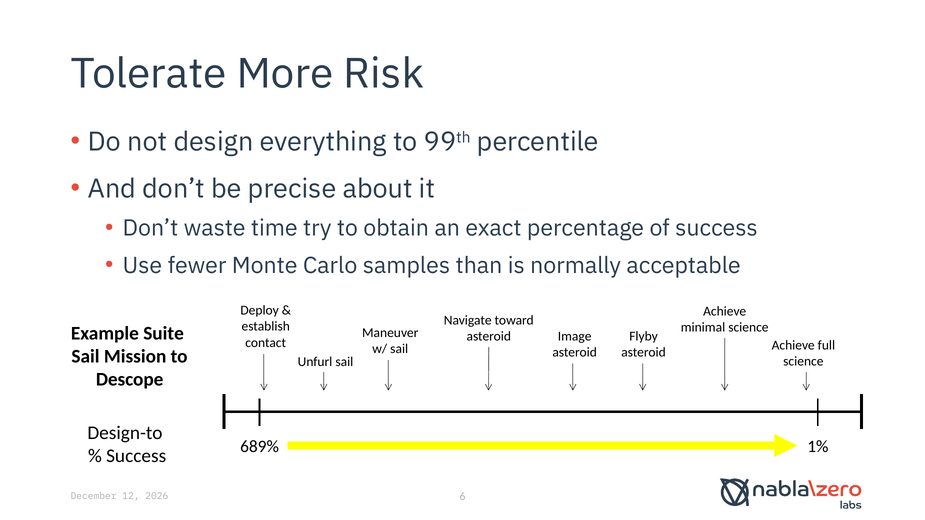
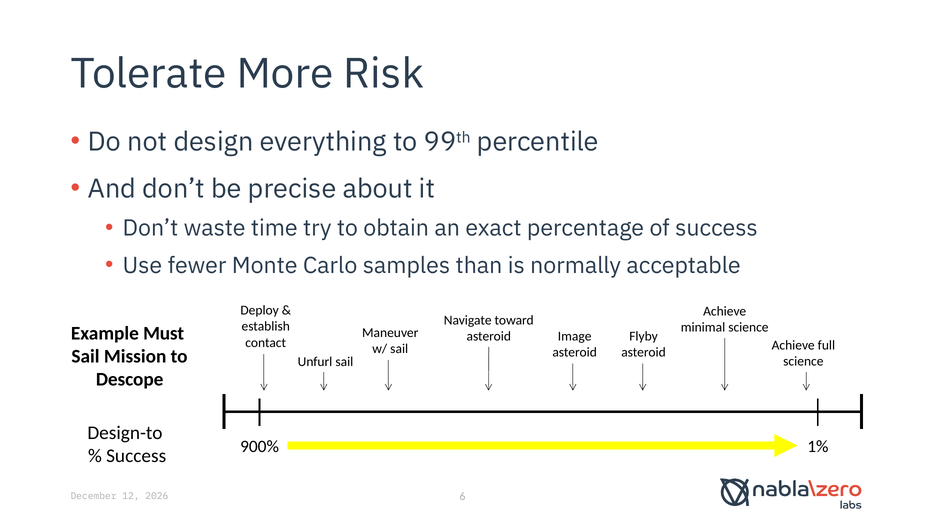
Suite: Suite -> Must (164, 333)
689%: 689% -> 900% (260, 447)
